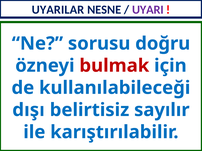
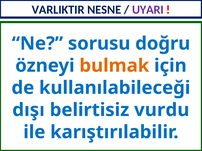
UYARILAR: UYARILAR -> VARLIKTIR (58, 10)
bulmak colour: red -> orange (114, 66)
sayılır: sayılır -> vurdu (162, 110)
